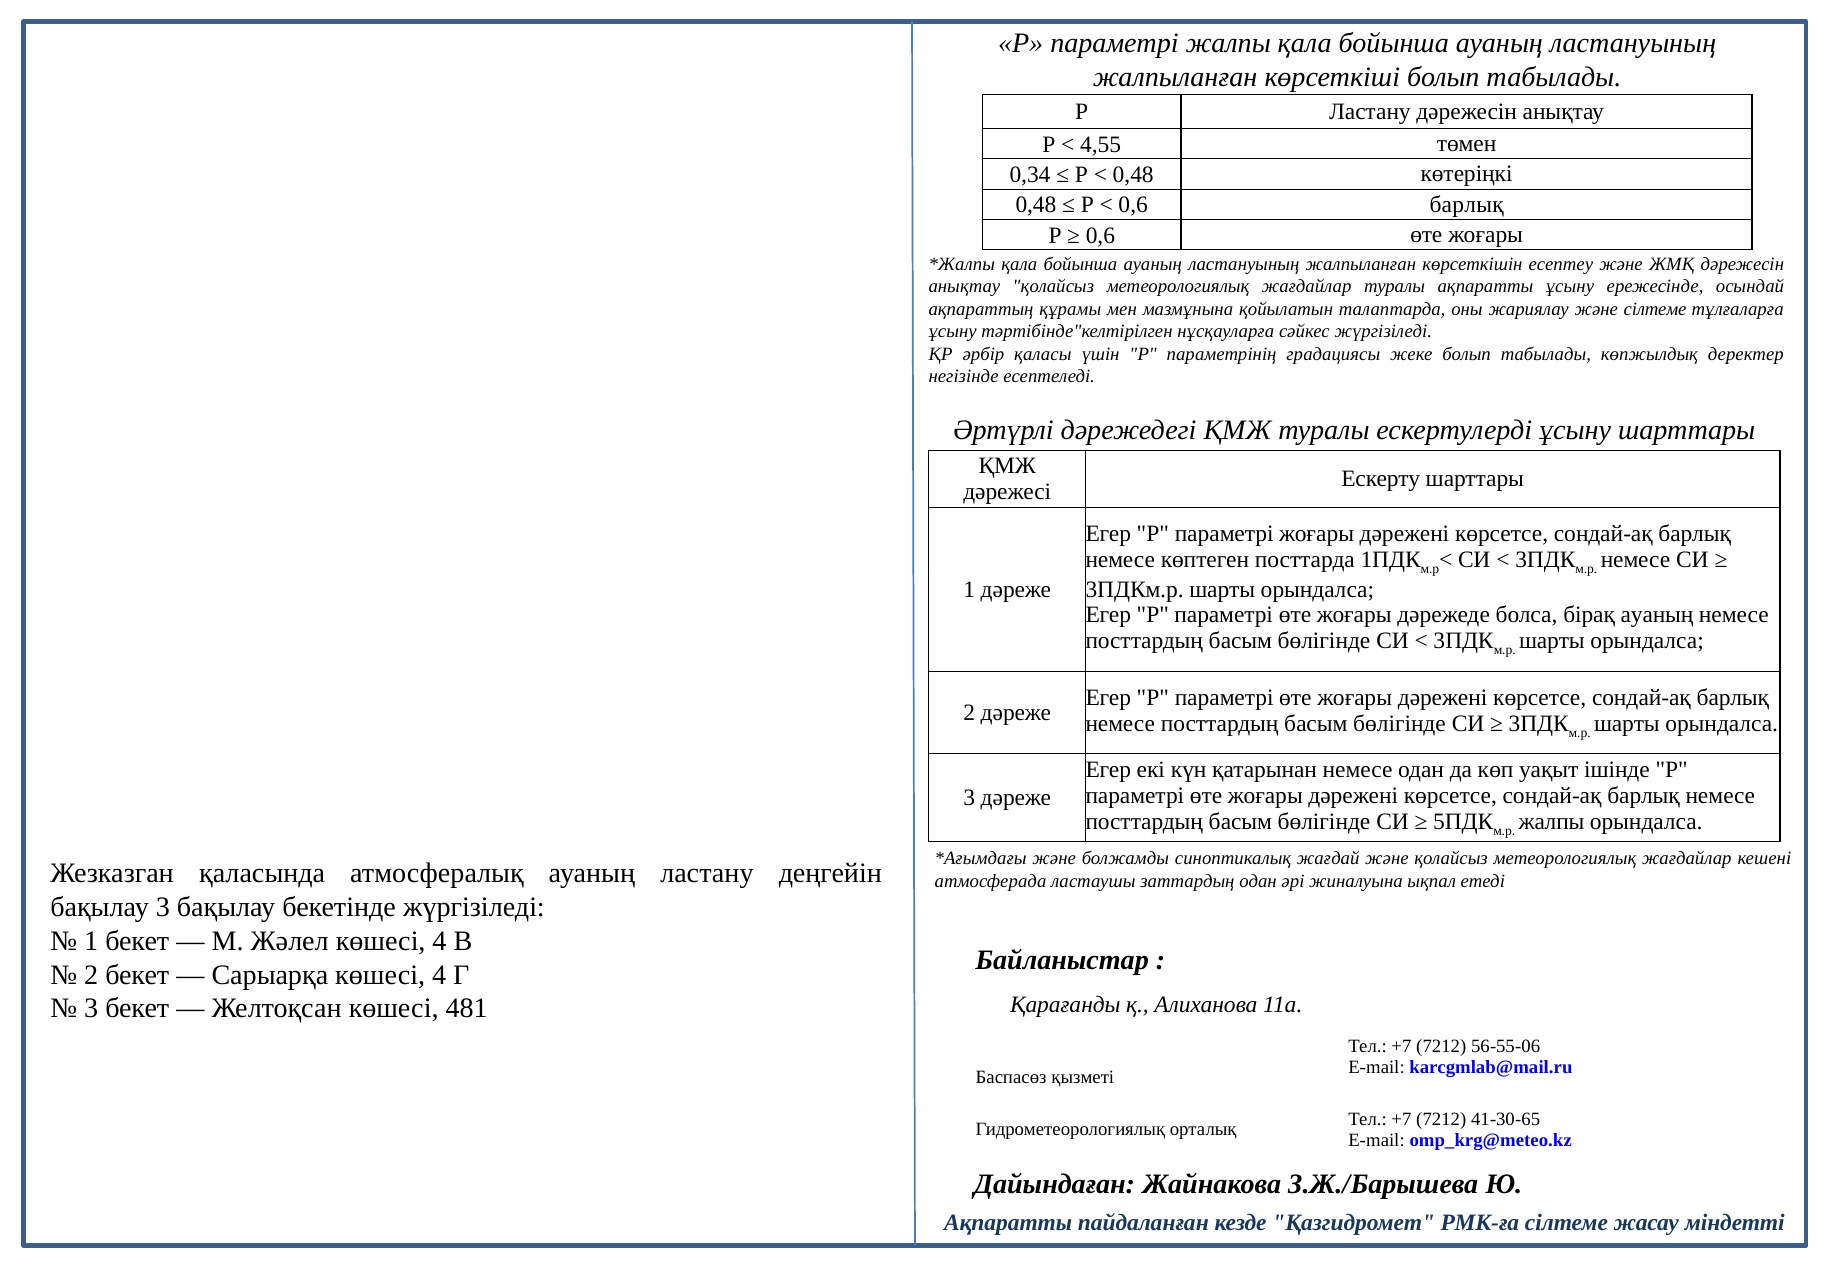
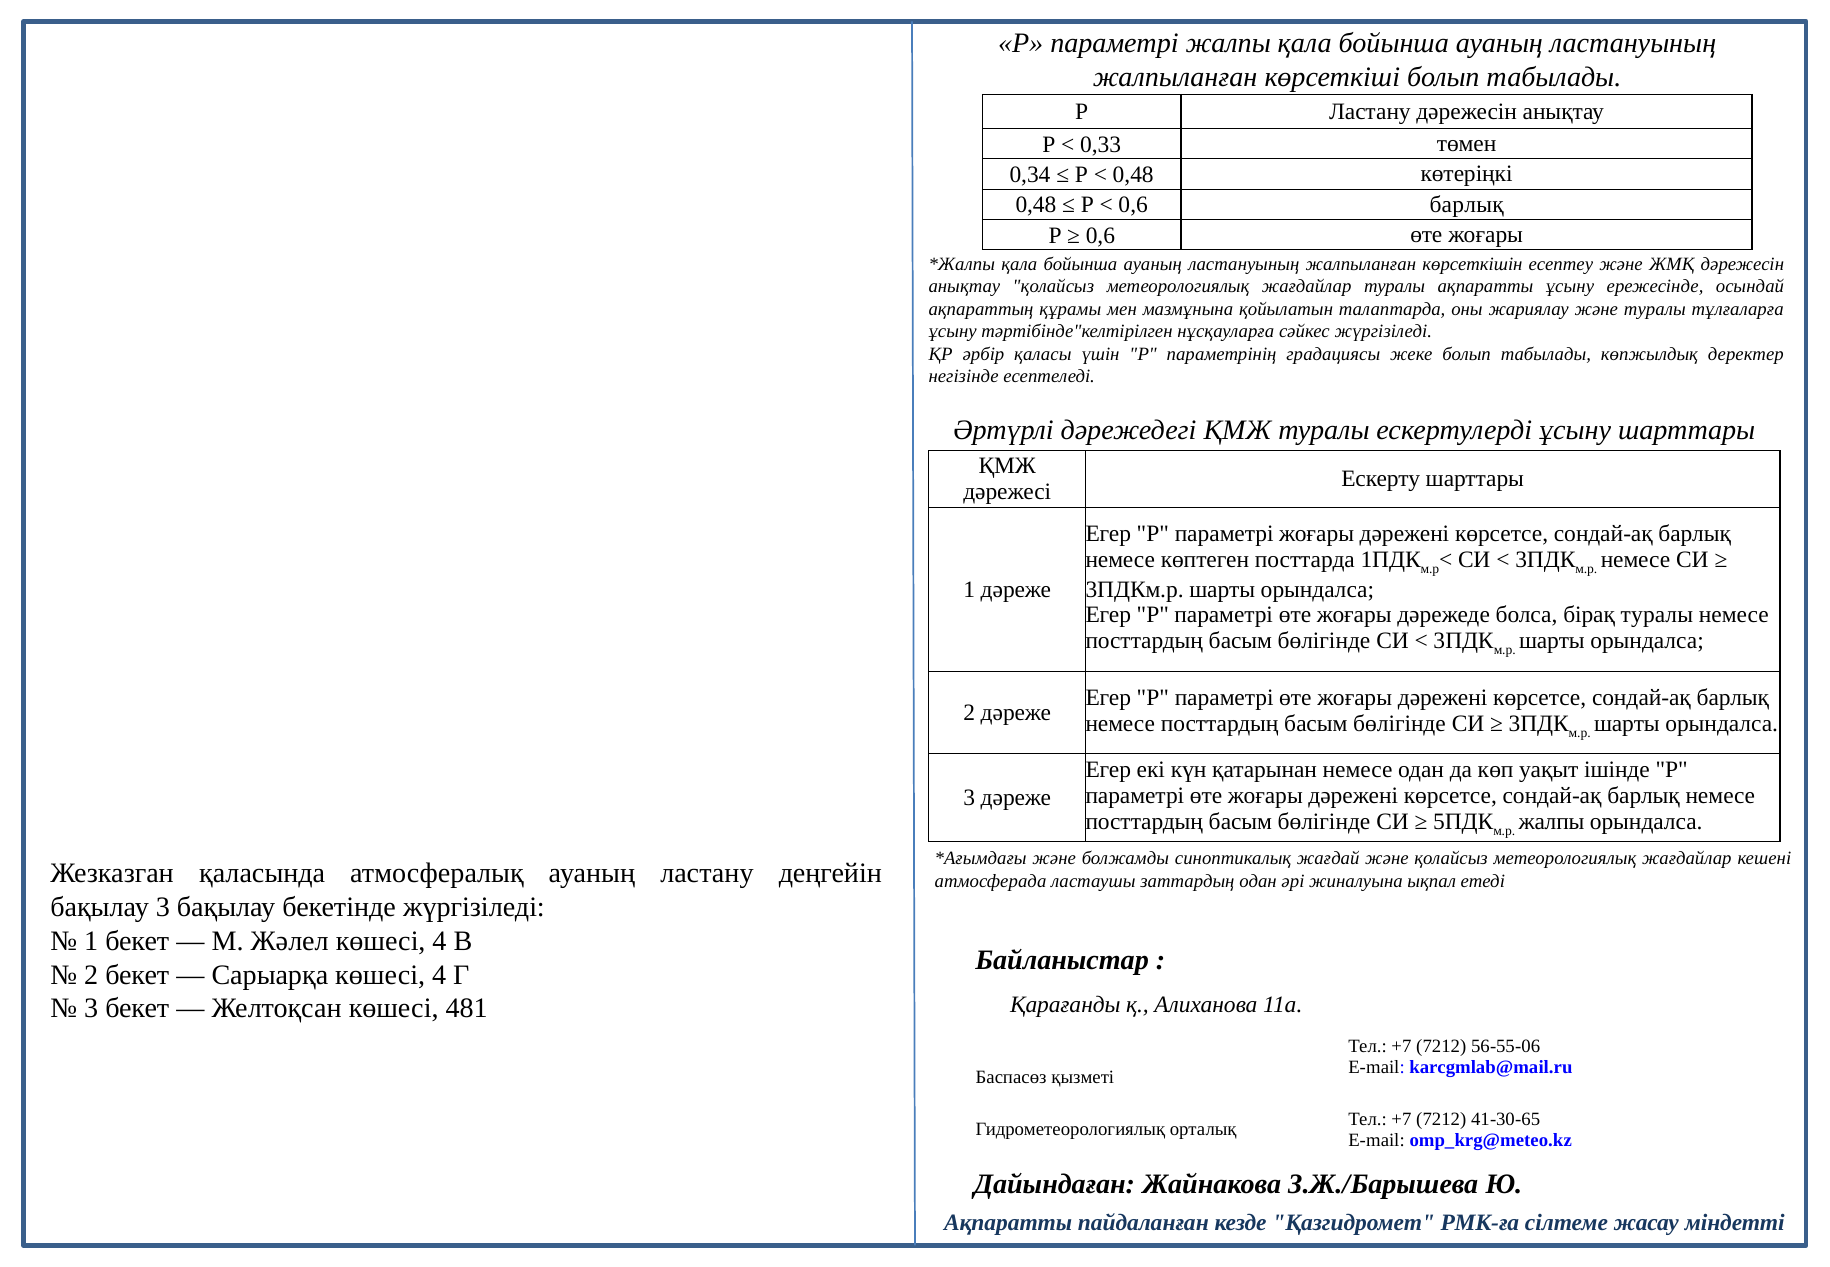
4,55: 4,55 -> 0,33 (1101, 145)
және сілтеме: сілтеме -> туралы (1655, 309)
бірақ ауаның: ауаның -> туралы (1657, 615)
